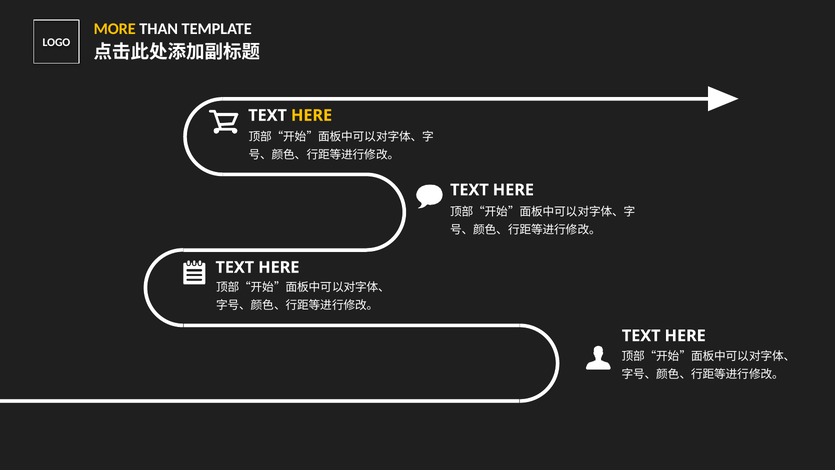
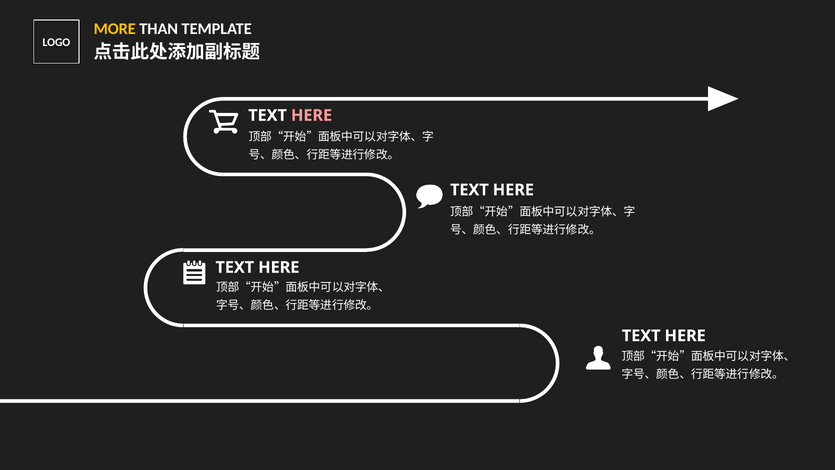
HERE colour: yellow -> pink (312, 115)
